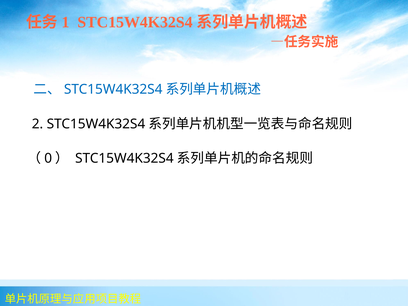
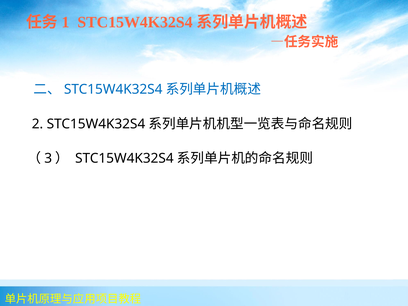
0: 0 -> 3 (48, 158)
